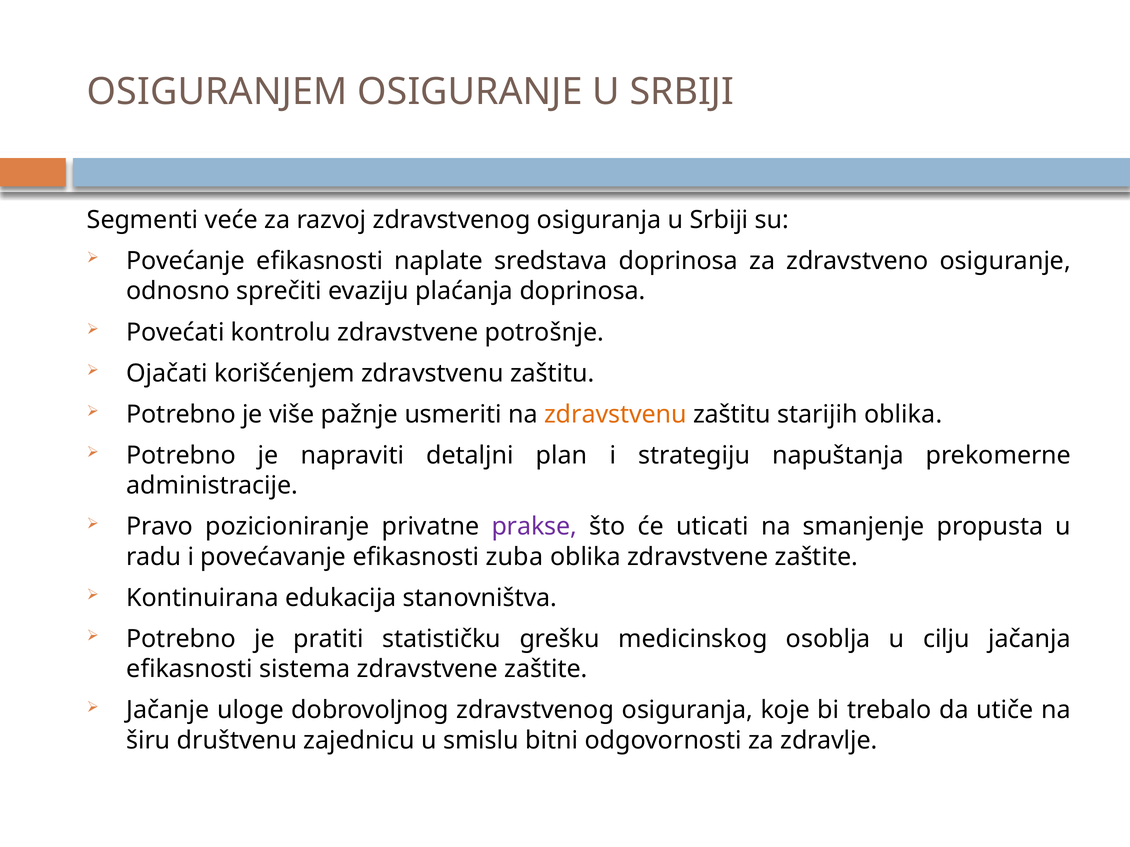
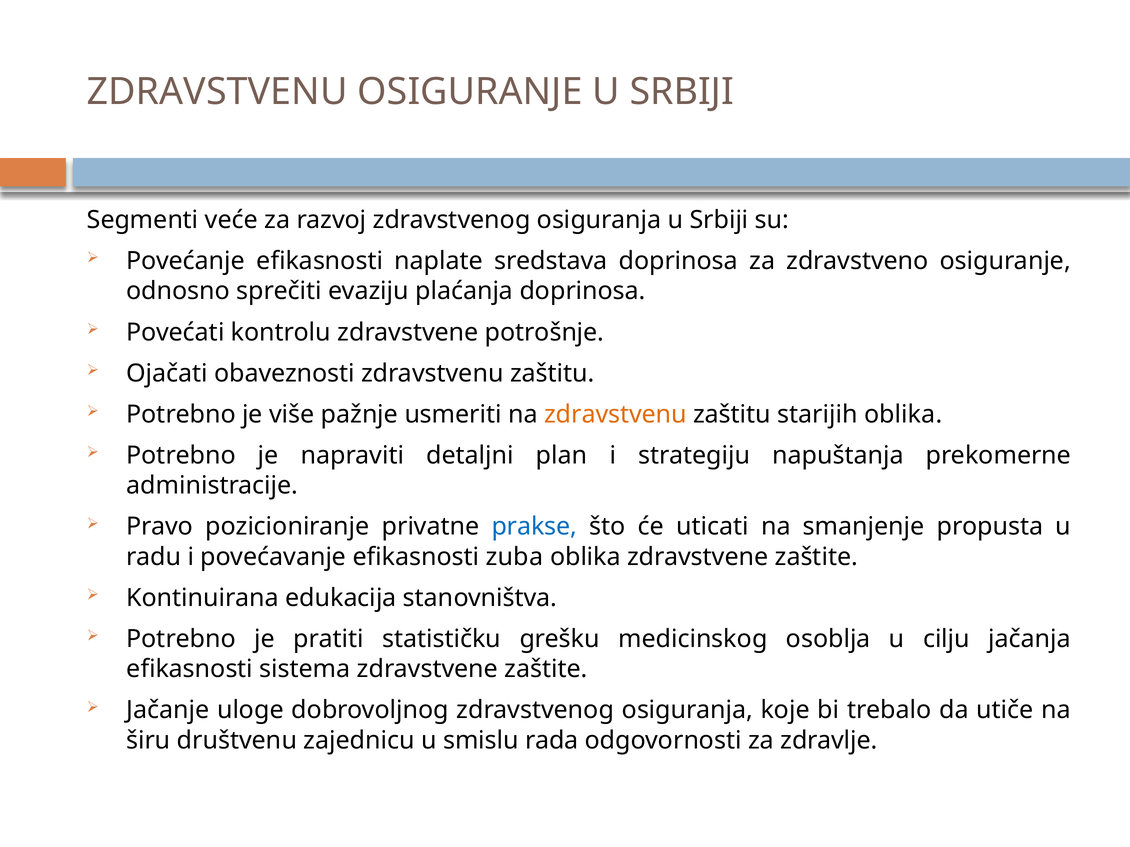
OSIGURANJEM: OSIGURANJEM -> ZDRAVSTVENU (217, 92)
korišćenjem: korišćenjem -> obaveznosti (285, 374)
prakse colour: purple -> blue (534, 527)
bitni: bitni -> rada (552, 741)
